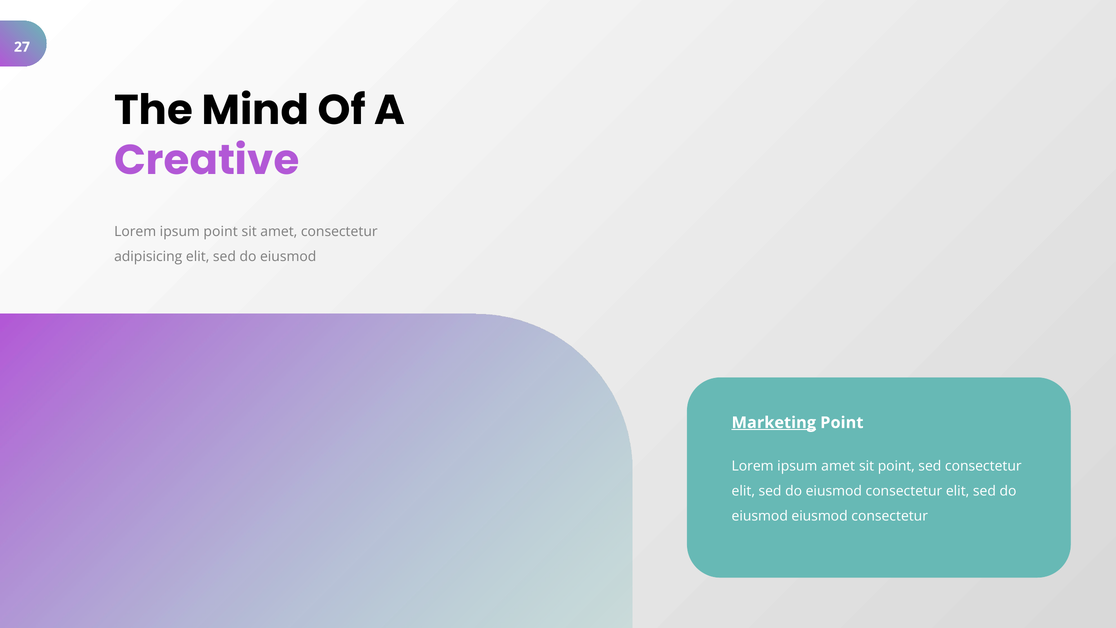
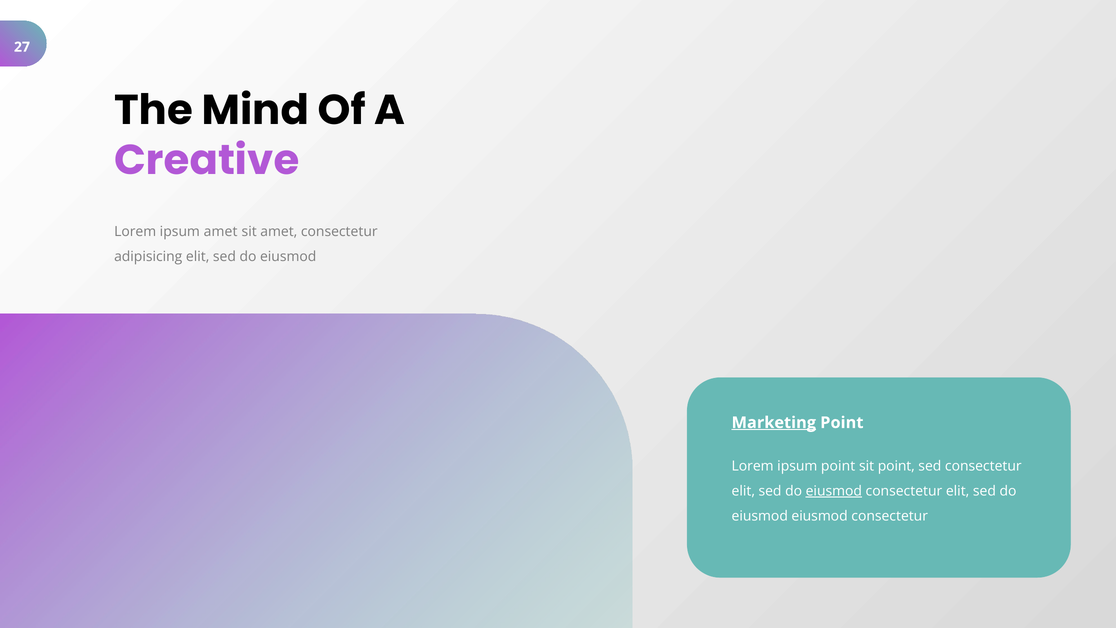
ipsum point: point -> amet (221, 232)
ipsum amet: amet -> point (838, 466)
eiusmod underline: none -> present (834, 491)
